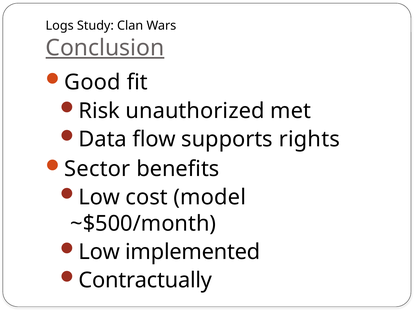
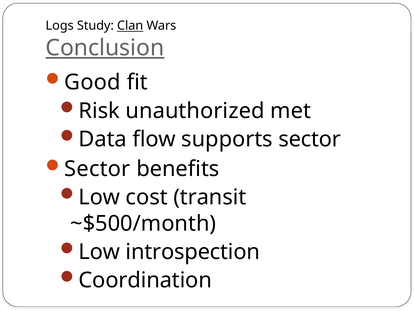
Clan underline: none -> present (130, 26)
supports rights: rights -> sector (310, 139)
model: model -> transit (210, 197)
implemented: implemented -> introspection (193, 252)
Contractually: Contractually -> Coordination (145, 280)
